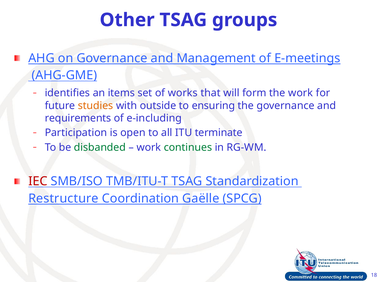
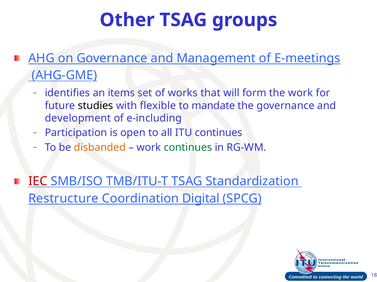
studies colour: orange -> black (96, 106)
outside: outside -> flexible (158, 106)
ensuring: ensuring -> mandate (213, 106)
requirements: requirements -> development (78, 118)
ITU terminate: terminate -> continues (219, 133)
disbanded colour: green -> orange (100, 148)
Gaëlle: Gaëlle -> Digital (201, 199)
